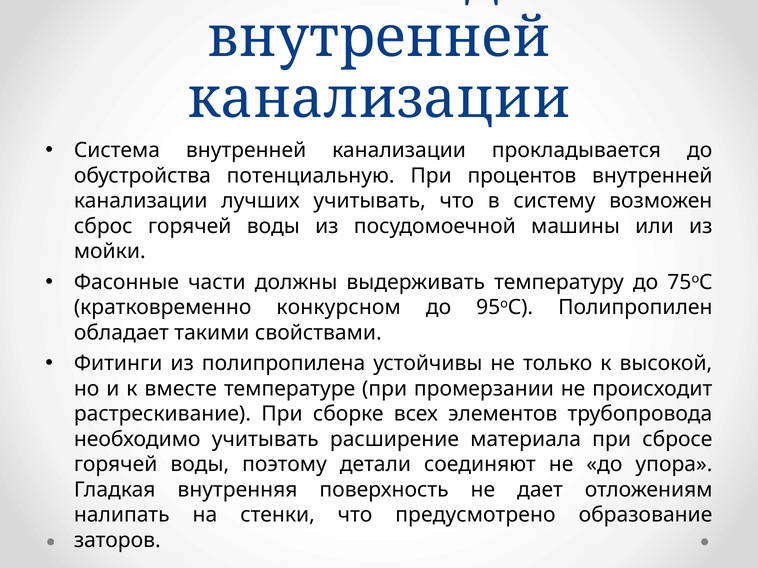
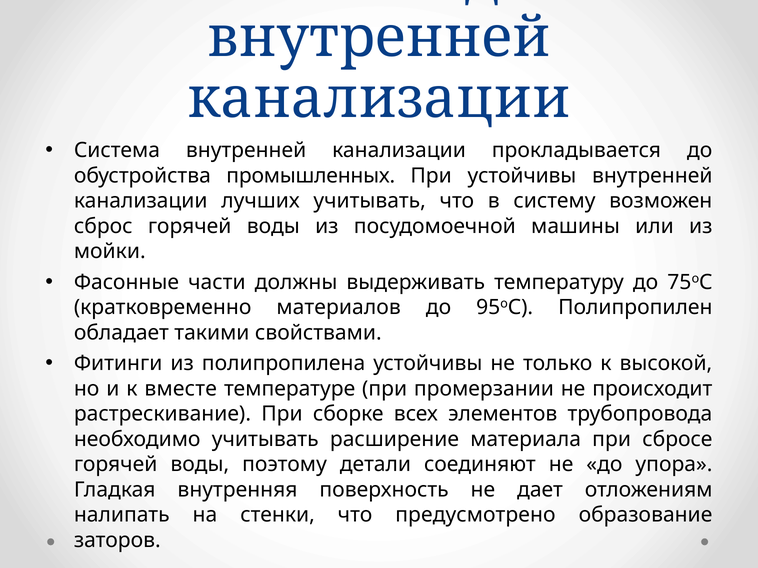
потенциальную: потенциальную -> промышленных (311, 176)
При процентов: процентов -> устойчивы (522, 176)
конкурсном: конкурсном -> материалов (339, 308)
